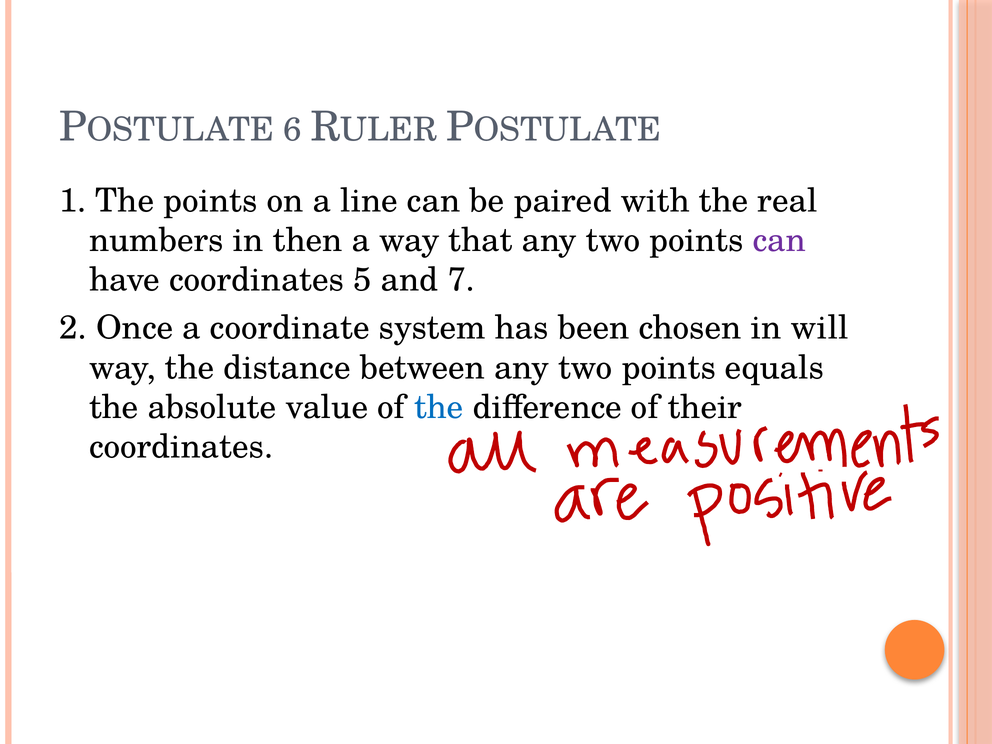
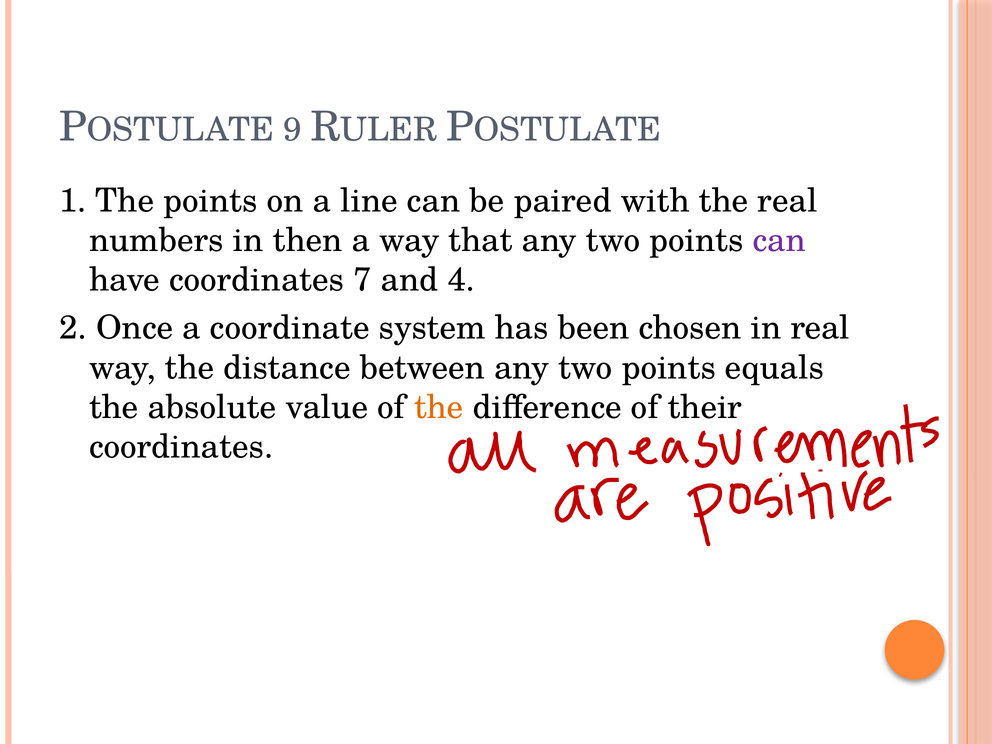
6: 6 -> 9 (292, 130)
5: 5 -> 7 (363, 280)
7: 7 -> 4 (461, 280)
in will: will -> real (820, 328)
the colour: blue -> orange (439, 407)
